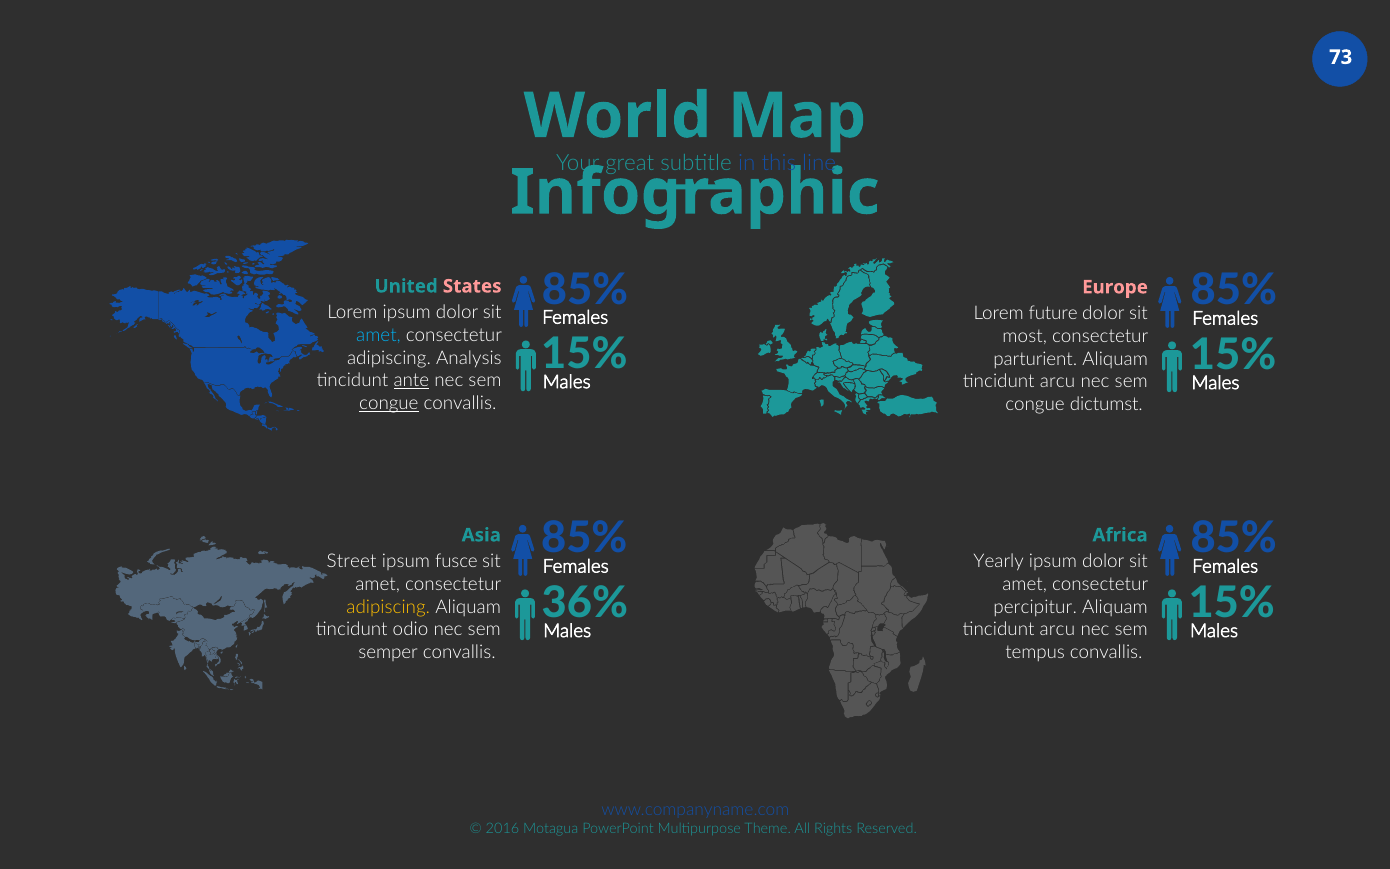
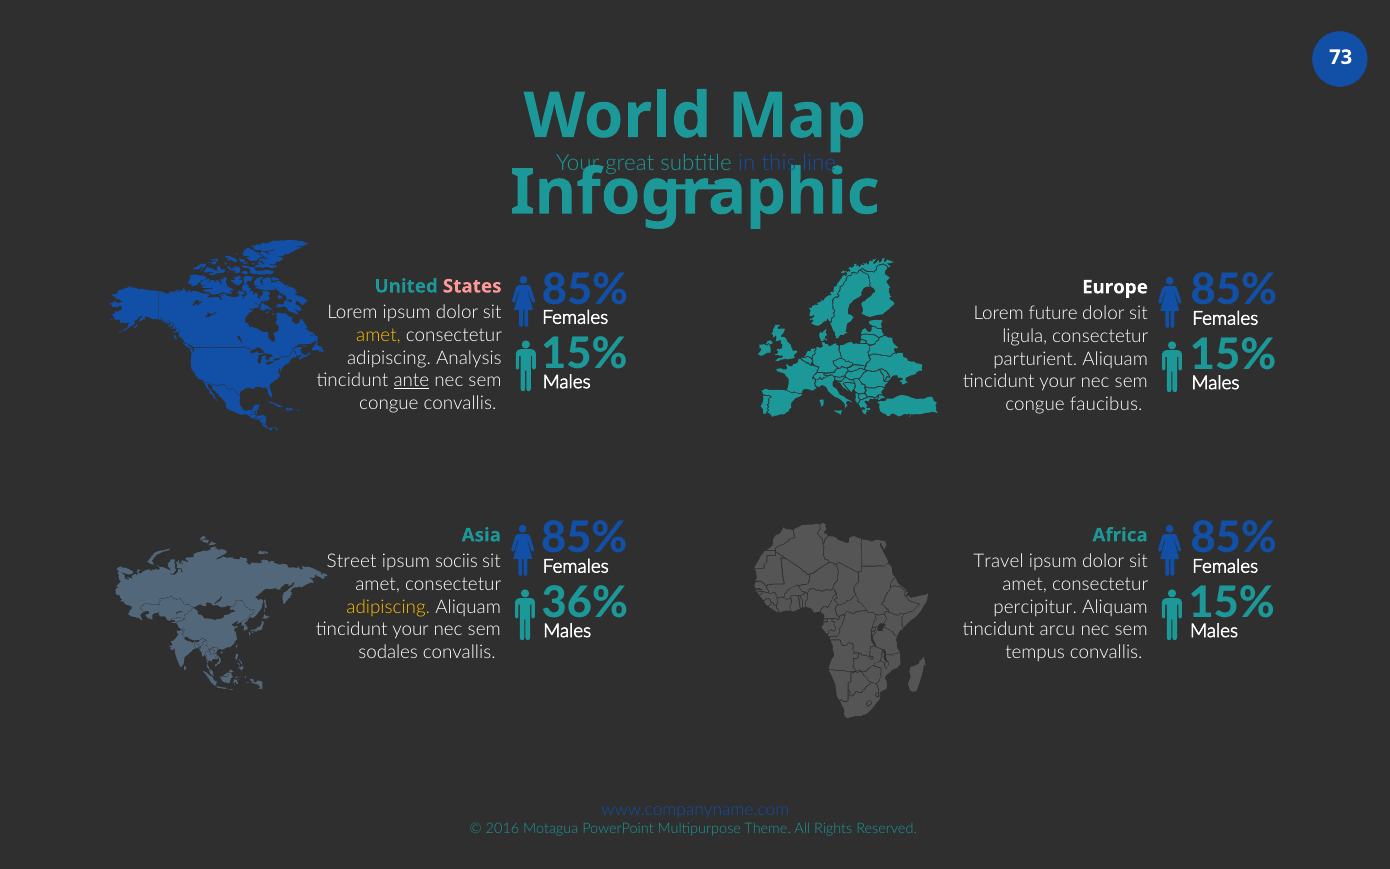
Europe colour: pink -> white (1115, 287)
amet colour: light blue -> yellow (379, 335)
most: most -> ligula (1025, 336)
arcu: arcu -> your (1058, 381)
congue underline: present -> none (389, 403)
dictumst: dictumst -> faucibus (1106, 404)
fusce: fusce -> sociis (456, 561)
Yearly: Yearly -> Travel (999, 561)
odio: odio -> your (411, 629)
semper: semper -> sodales (388, 652)
